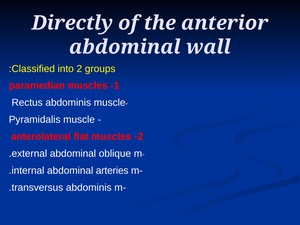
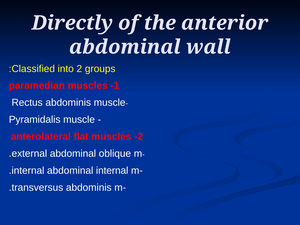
abdominal arteries: arteries -> internal (112, 171)
